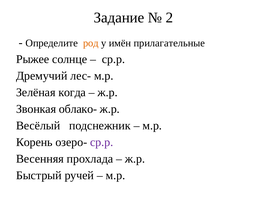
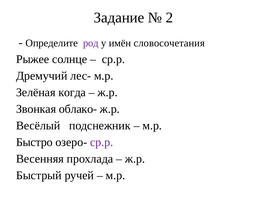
род colour: orange -> purple (91, 43)
прилагательные: прилагательные -> словосочетания (169, 43)
Корень: Корень -> Быстро (34, 142)
